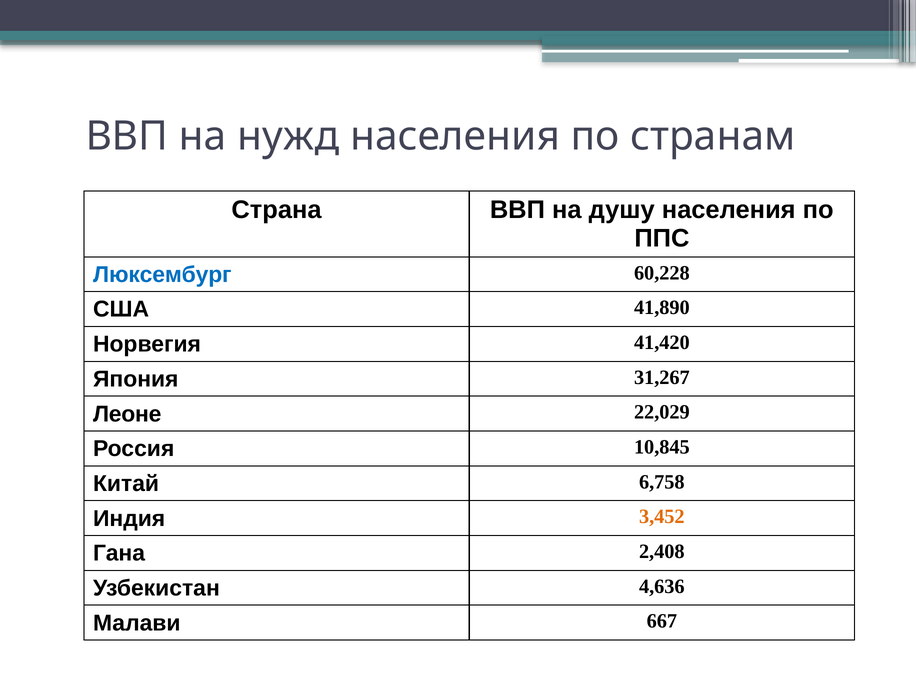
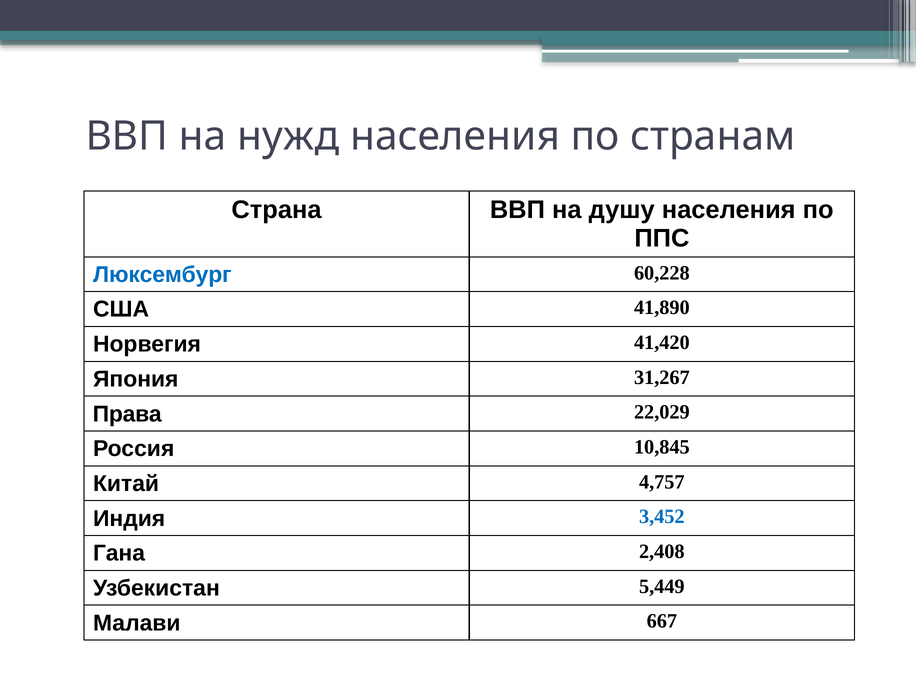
Леоне: Леоне -> Права (127, 414)
6,758: 6,758 -> 4,757 (662, 482)
3,452 colour: orange -> blue (662, 517)
4,636: 4,636 -> 5,449 (662, 586)
